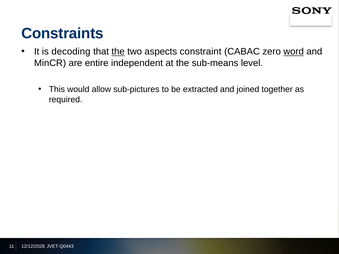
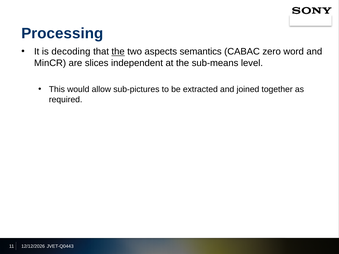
Constraints: Constraints -> Processing (62, 33)
constraint: constraint -> semantics (201, 52)
word underline: present -> none (294, 52)
entire: entire -> slices (97, 63)
